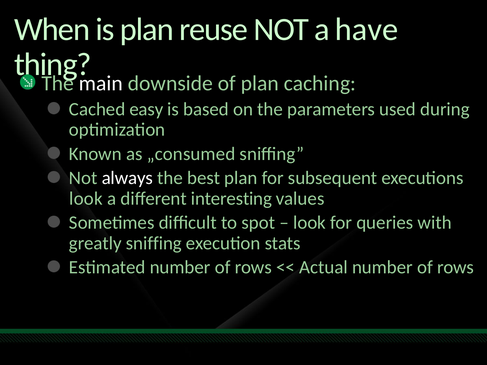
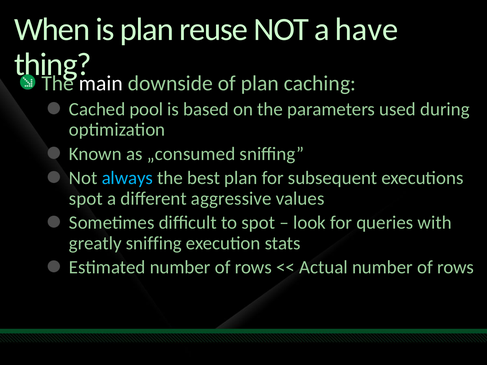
easy: easy -> pool (146, 109)
always colour: white -> light blue (127, 178)
look: look -> spot (86, 199)
interesting: interesting -> aggressive (231, 199)
